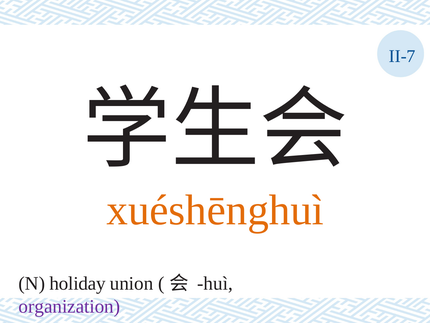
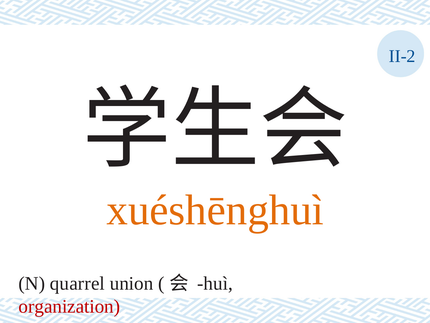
II-7: II-7 -> II-2 (402, 56)
holiday: holiday -> quarrel (77, 283)
organization colour: purple -> red (69, 306)
